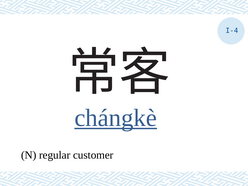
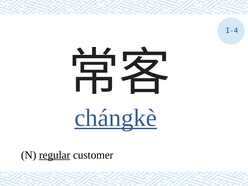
regular underline: none -> present (55, 155)
